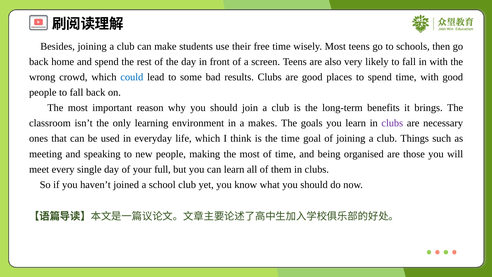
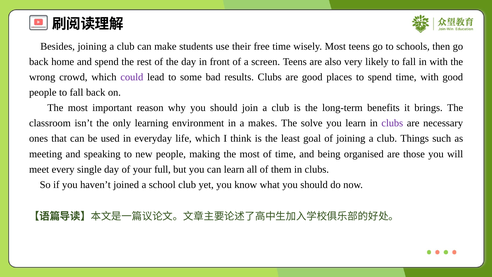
could colour: blue -> purple (132, 77)
goals: goals -> solve (312, 123)
the time: time -> least (290, 138)
